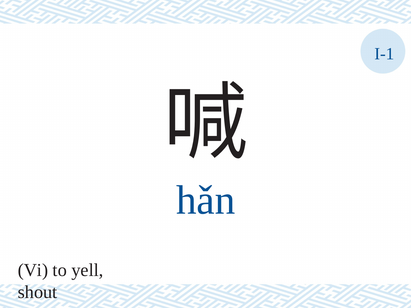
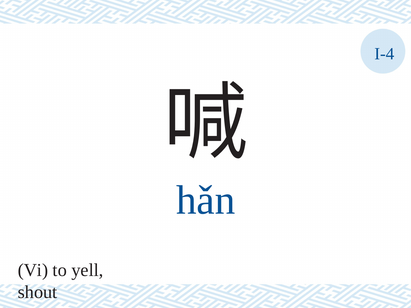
I-1: I-1 -> I-4 (384, 54)
